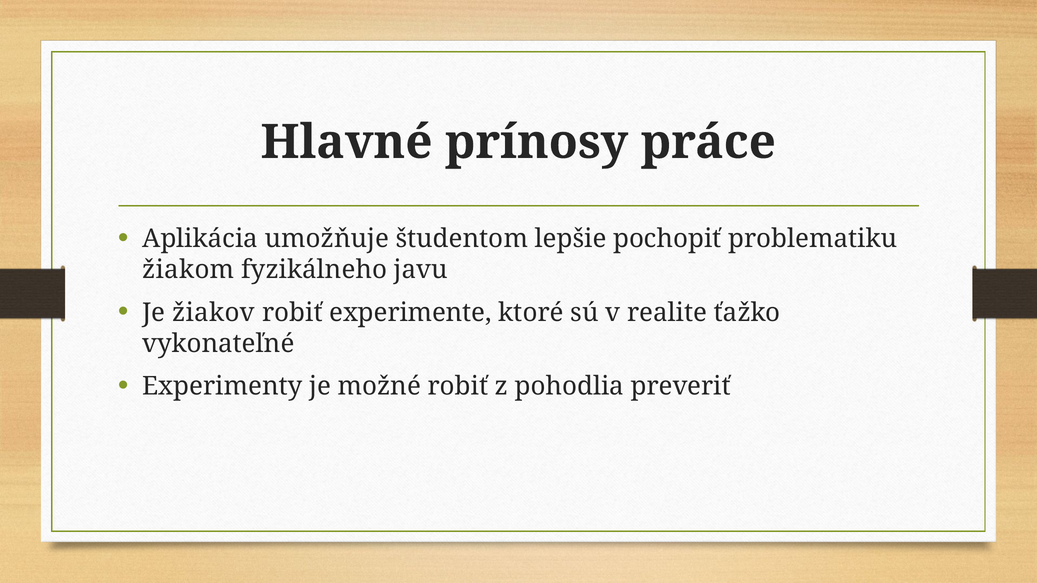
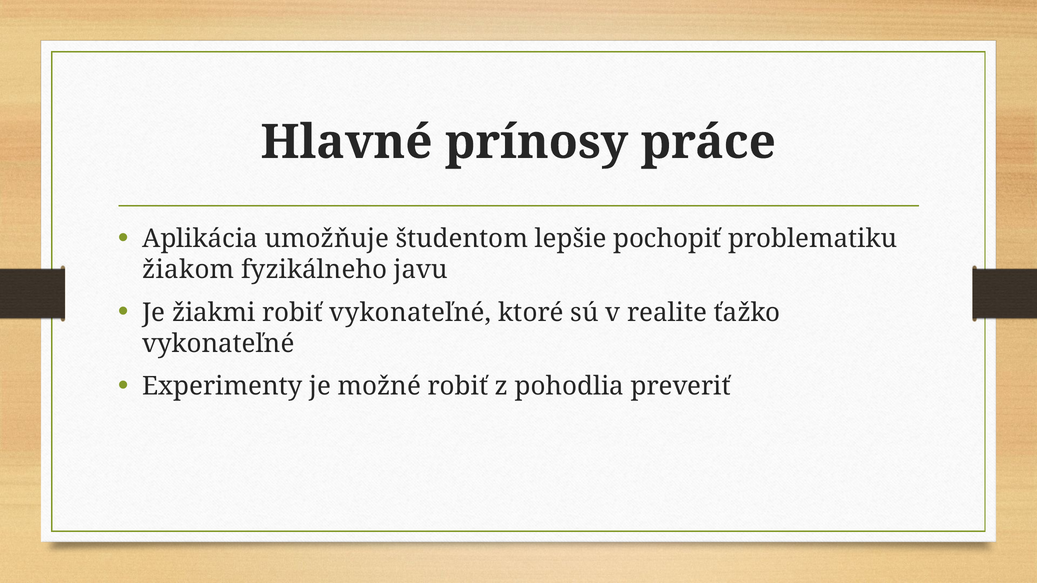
žiakov: žiakov -> žiakmi (214, 313)
robiť experimente: experimente -> vykonateľné (410, 313)
